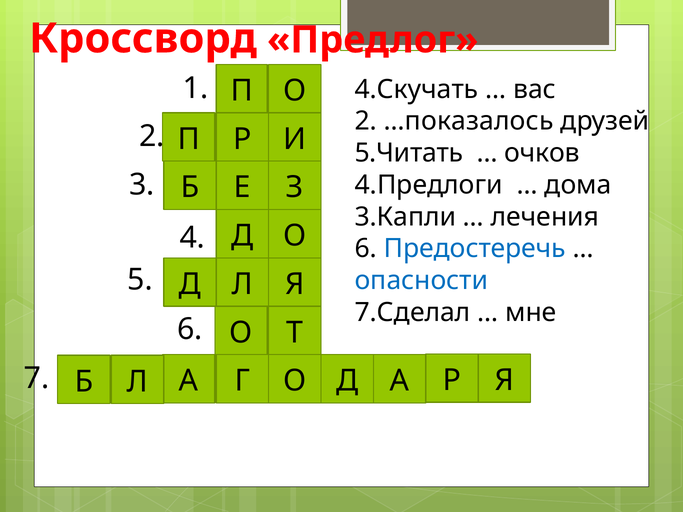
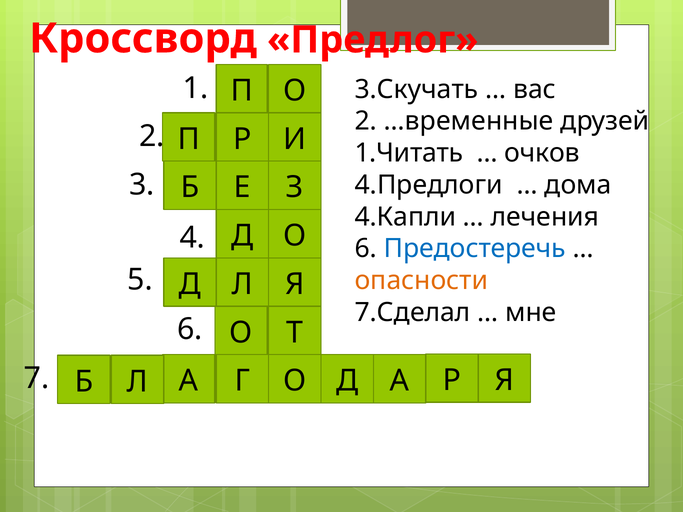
4.Скучать: 4.Скучать -> 3.Скучать (417, 89)
…показалось: …показалось -> …временные (469, 121)
5.Читать: 5.Читать -> 1.Читать (409, 153)
3.Капли: 3.Капли -> 4.Капли (405, 217)
опасности colour: blue -> orange (421, 281)
